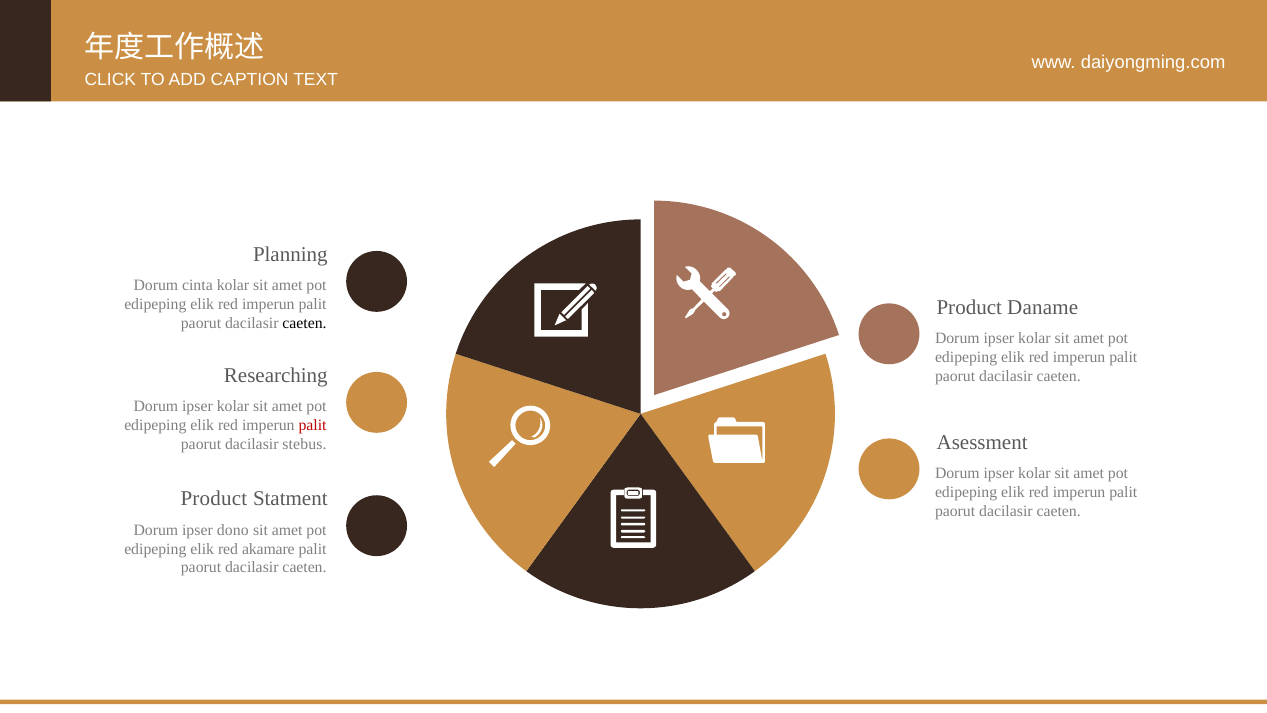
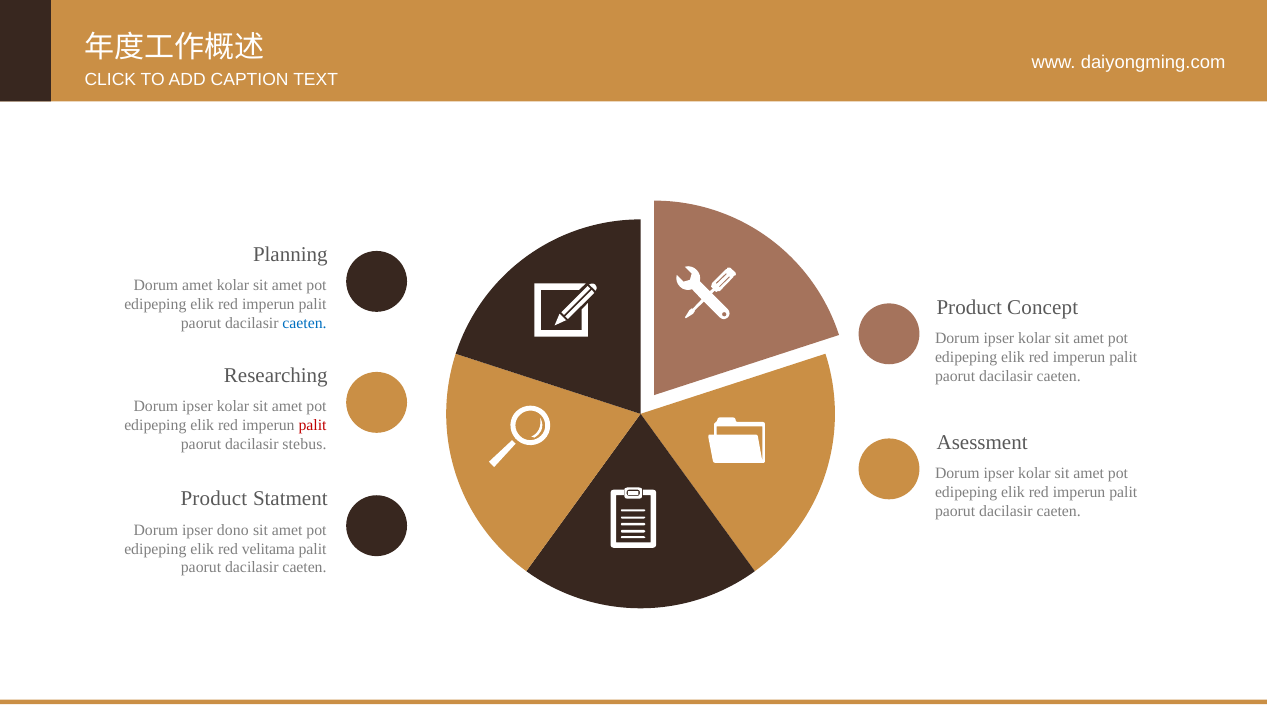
Dorum cinta: cinta -> amet (197, 285)
Daname: Daname -> Concept (1043, 308)
caeten colour: black -> blue (305, 323)
akamare: akamare -> velitama (268, 549)
